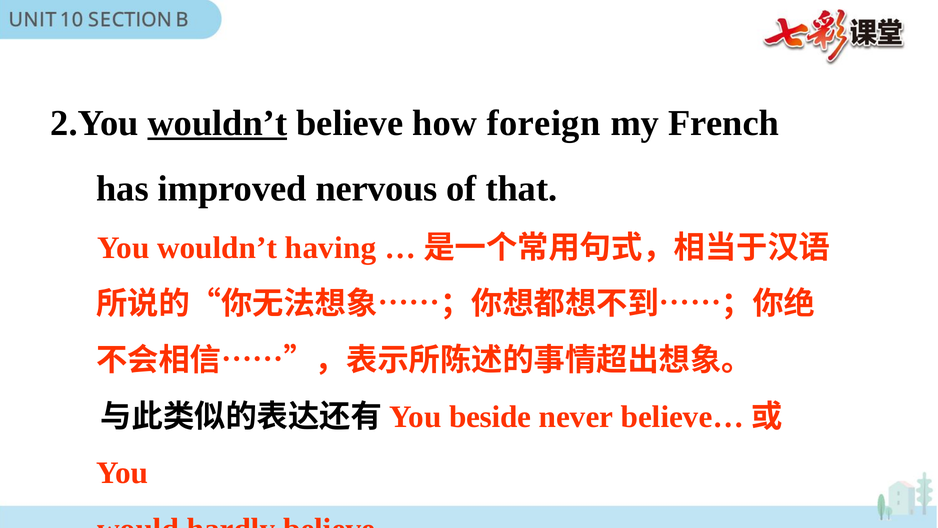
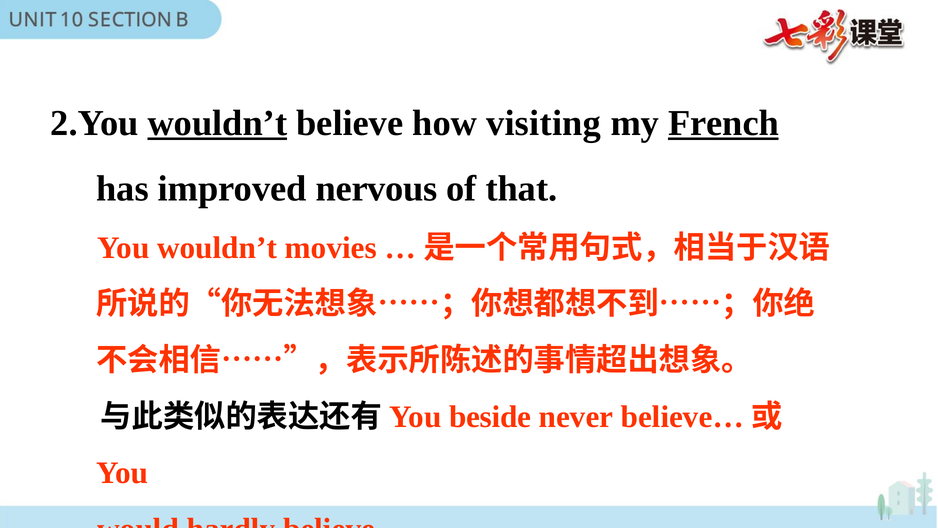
foreign: foreign -> visiting (544, 123)
French underline: none -> present (724, 123)
having: having -> movies (331, 248)
